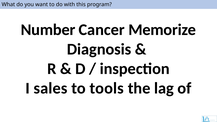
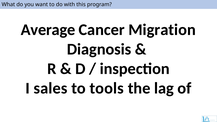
Number: Number -> Average (48, 30)
Memorize: Memorize -> Migration (162, 30)
